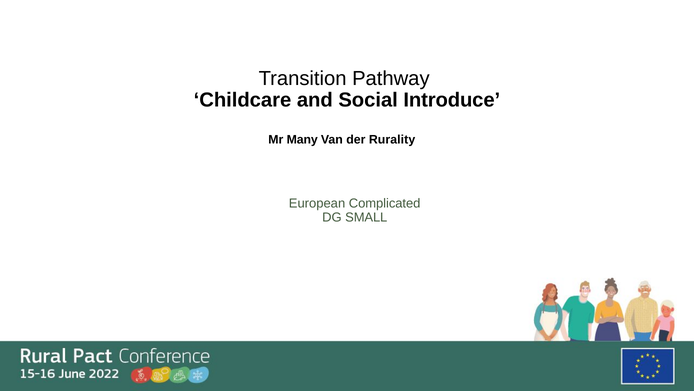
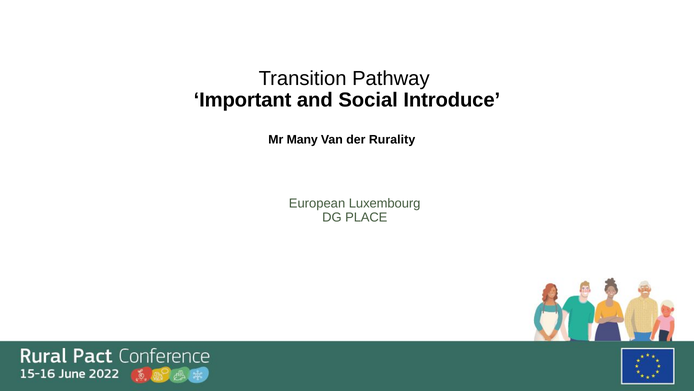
Childcare: Childcare -> Important (243, 100)
Complicated: Complicated -> Luxembourg (385, 203)
SMALL: SMALL -> PLACE (366, 217)
